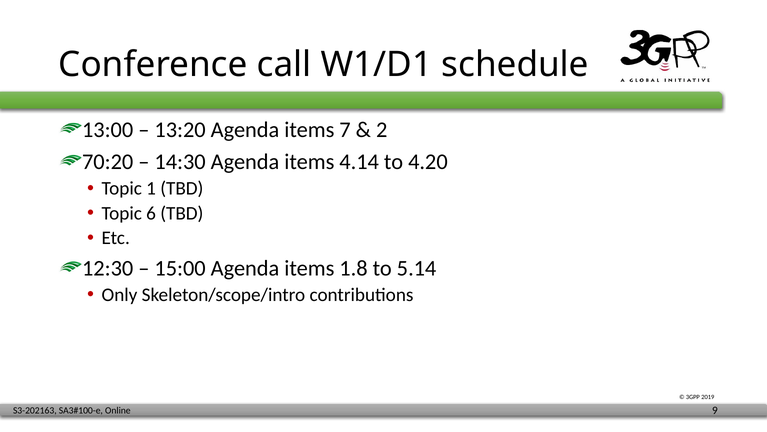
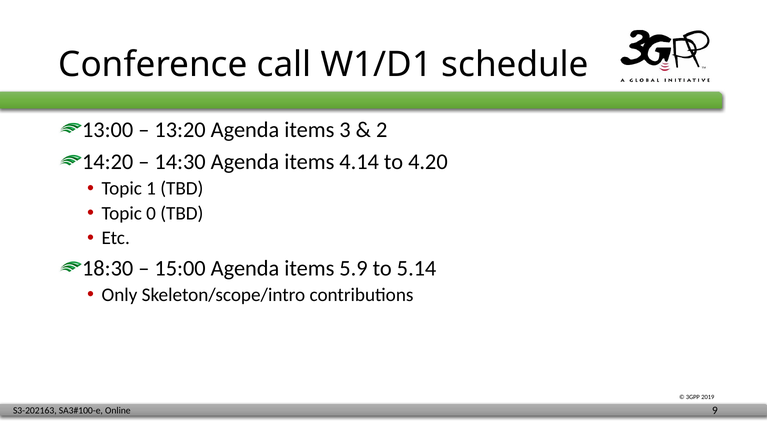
7: 7 -> 3 (345, 130)
70:20: 70:20 -> 14:20 (108, 162)
6: 6 -> 0 (151, 213)
12:30: 12:30 -> 18:30 (108, 268)
1.8: 1.8 -> 5.9 (354, 268)
